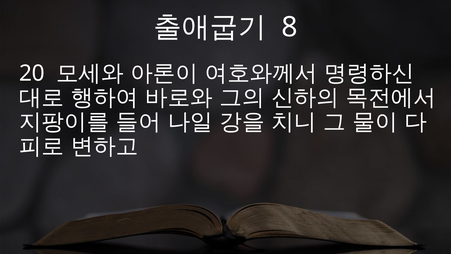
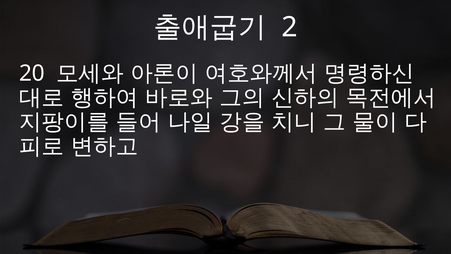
8: 8 -> 2 (289, 27)
